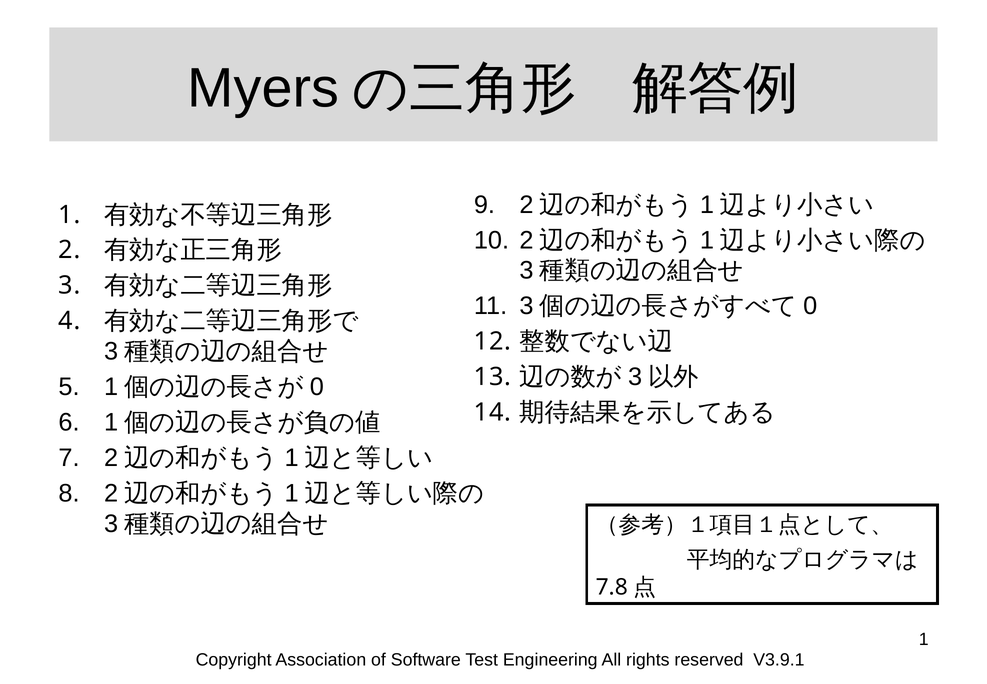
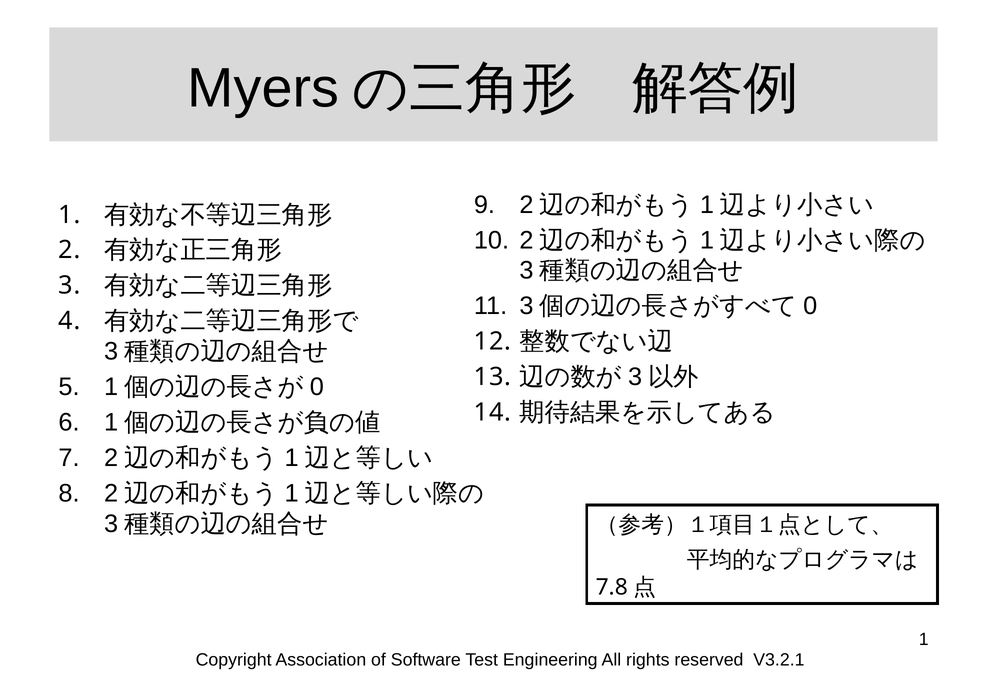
V3.9.1: V3.9.1 -> V3.2.1 (779, 659)
